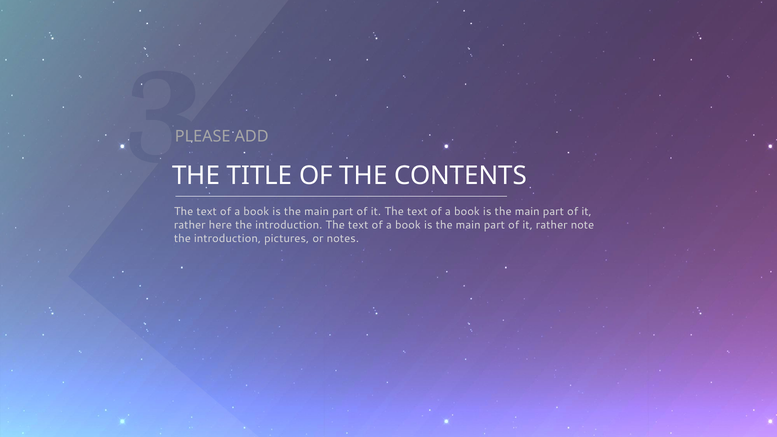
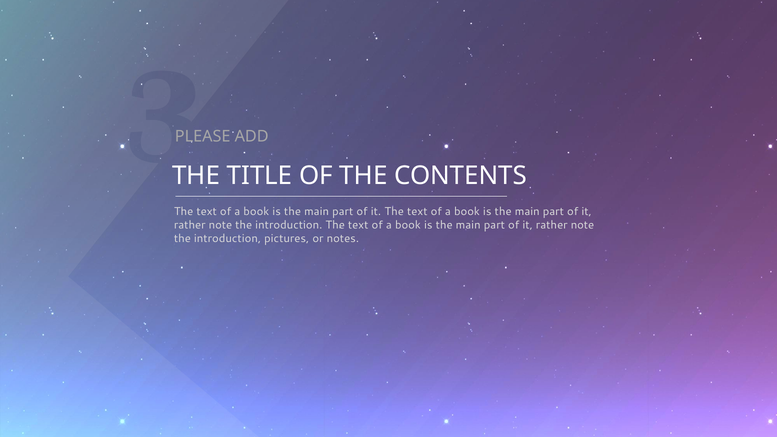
here: here -> note (220, 225)
